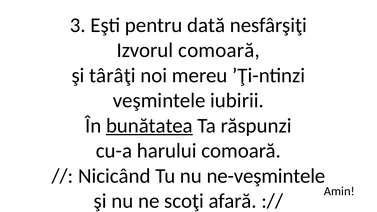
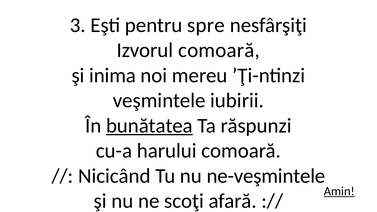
dată: dată -> spre (206, 25)
târâţi: târâţi -> inima (113, 75)
Amin underline: none -> present (339, 191)
